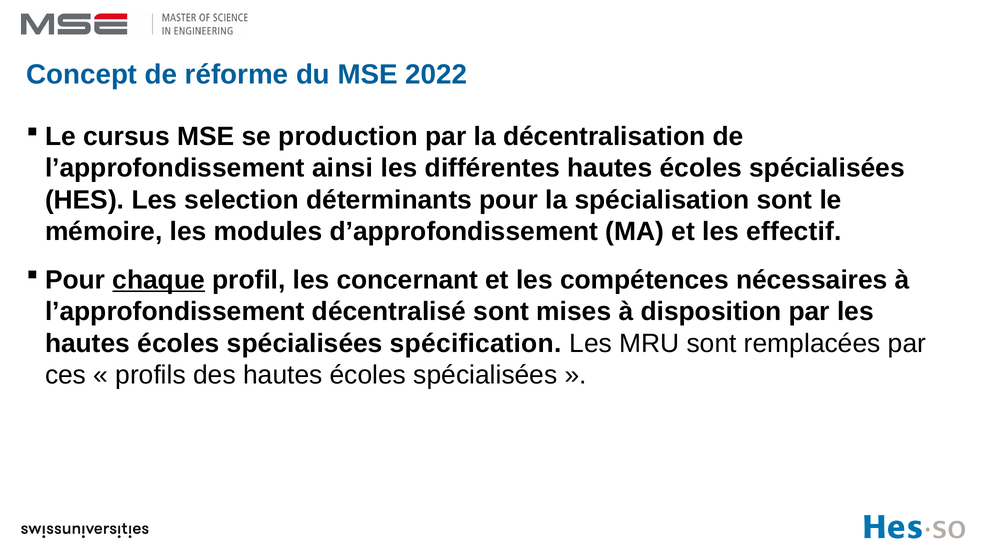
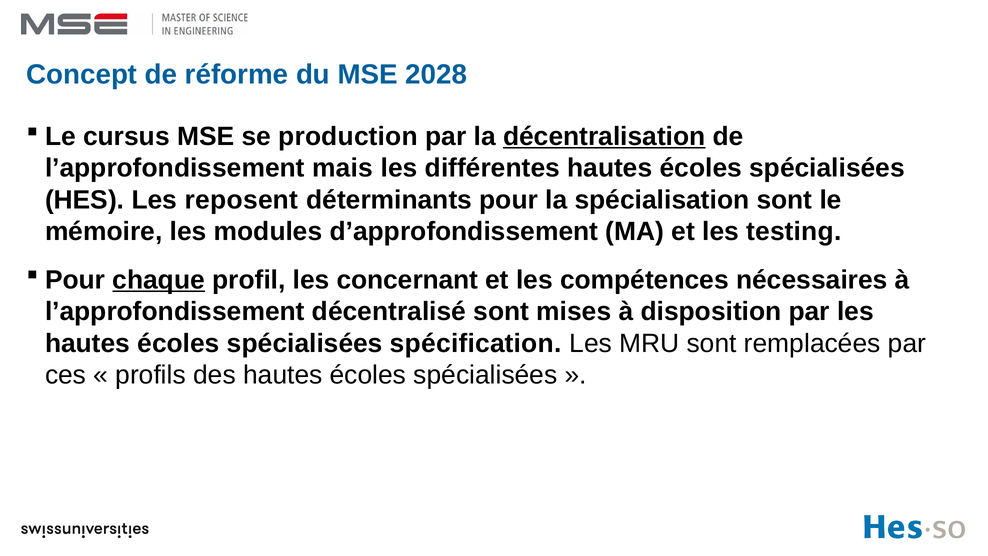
2022: 2022 -> 2028 (436, 75)
décentralisation underline: none -> present (604, 136)
ainsi: ainsi -> mais (343, 168)
selection: selection -> reposent (241, 200)
effectif: effectif -> testing (794, 232)
